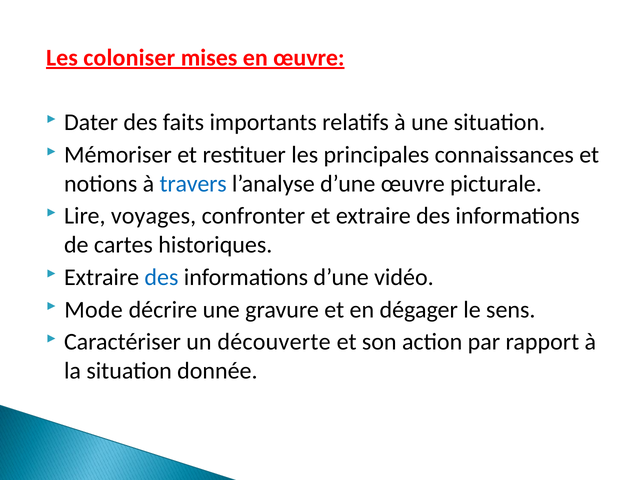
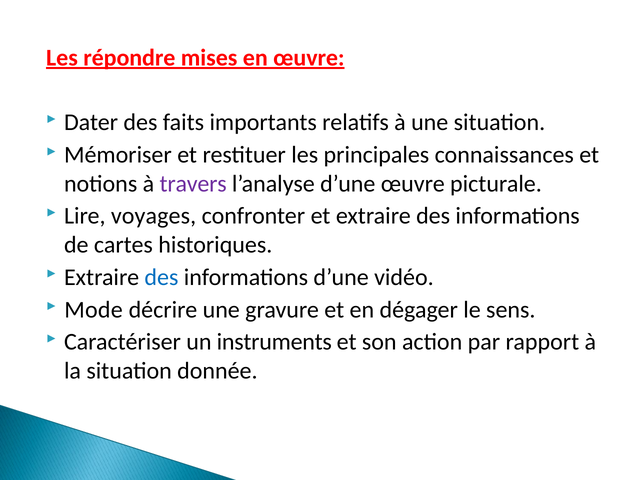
coloniser: coloniser -> répondre (129, 58)
travers colour: blue -> purple (193, 184)
découverte: découverte -> instruments (274, 342)
